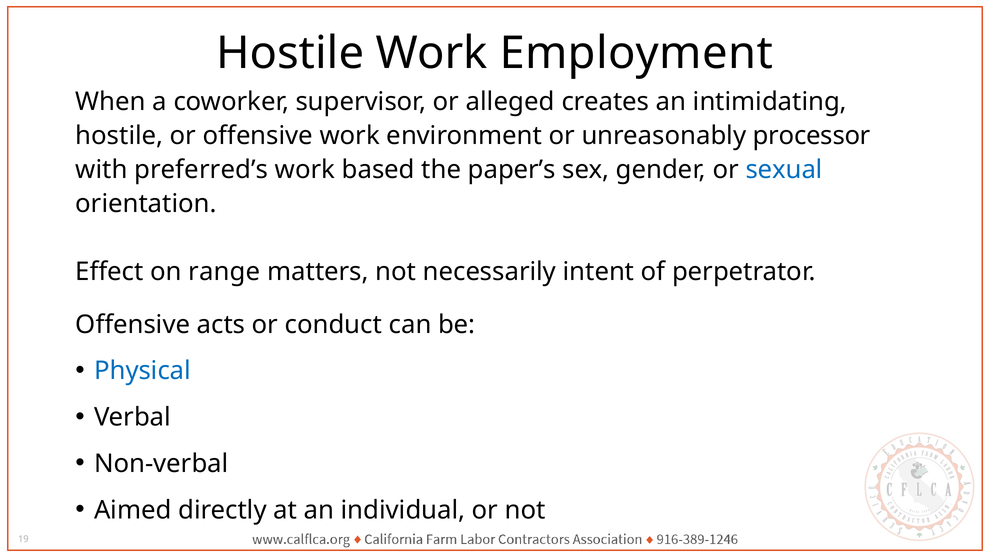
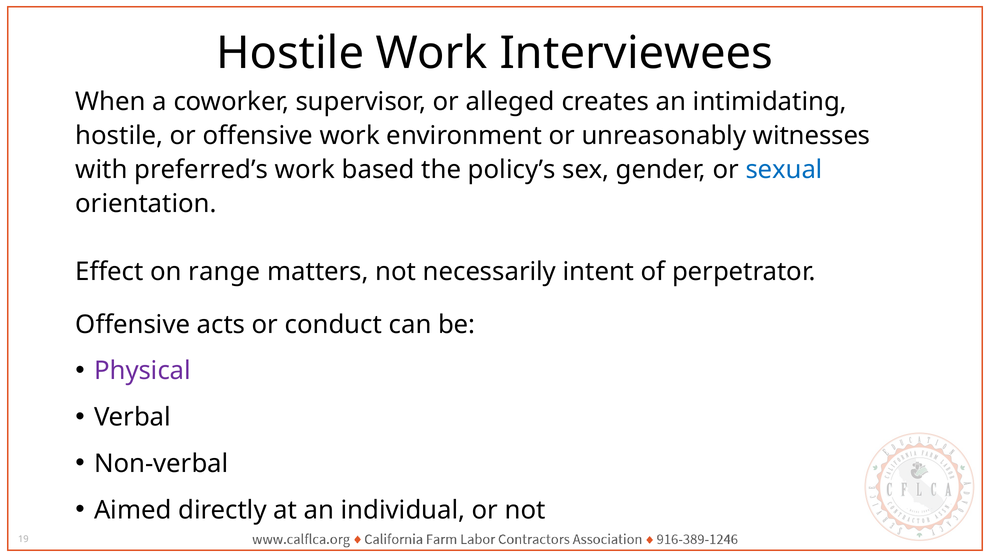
Employment: Employment -> Interviewees (636, 53)
processor: processor -> witnesses (812, 135)
paper’s: paper’s -> policy’s (512, 169)
Physical colour: blue -> purple (143, 371)
